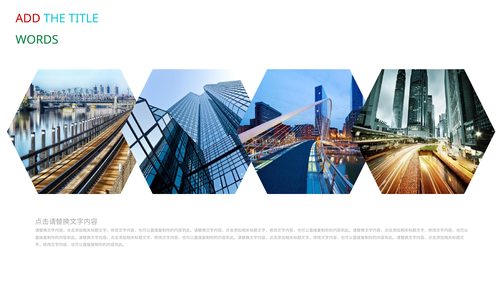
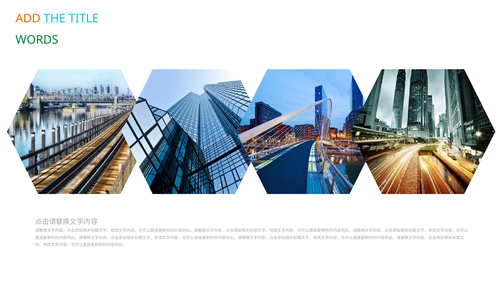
ADD colour: red -> orange (28, 19)
